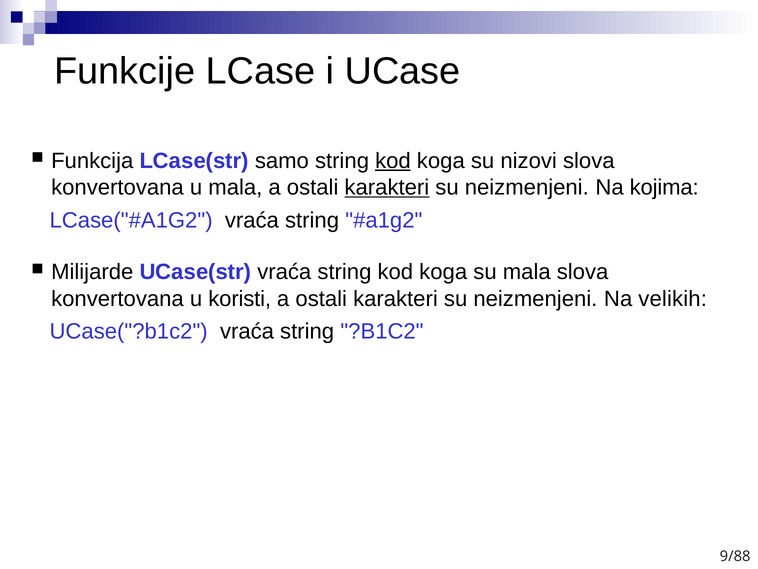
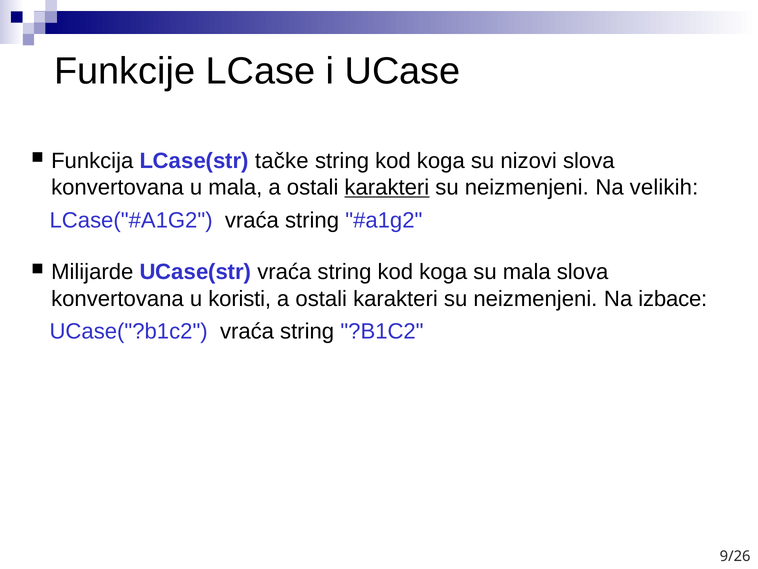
samo: samo -> tačke (282, 161)
kod underline: present -> none (393, 161)
kojima: kojima -> velikih (664, 187)
velikih: velikih -> izbace (673, 298)
9/88: 9/88 -> 9/26 (735, 556)
